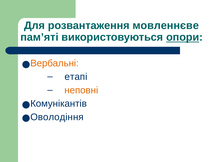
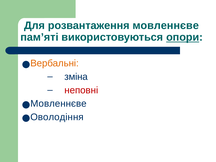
етапі: етапі -> зміна (76, 77)
неповні colour: orange -> red (81, 90)
Комунікантів: Комунікантів -> Мовленнєве (59, 104)
